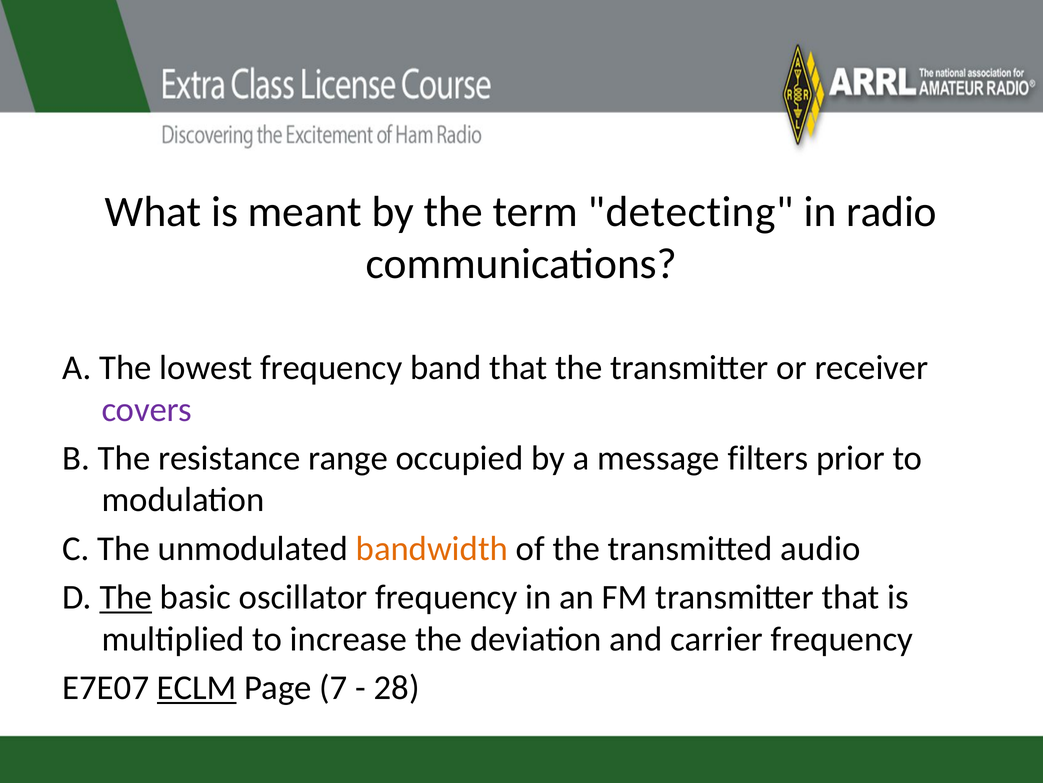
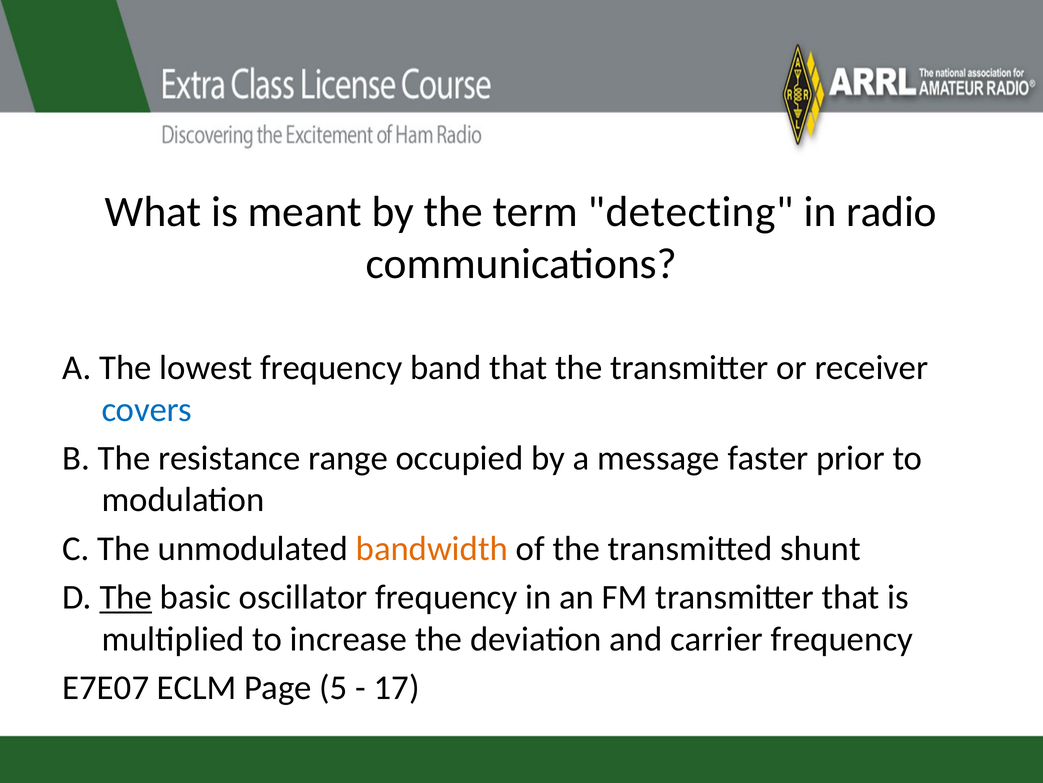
covers colour: purple -> blue (147, 409)
filters: filters -> faster (768, 458)
audio: audio -> shunt (821, 548)
ECLM underline: present -> none (197, 687)
7: 7 -> 5 (333, 687)
28: 28 -> 17 (397, 687)
